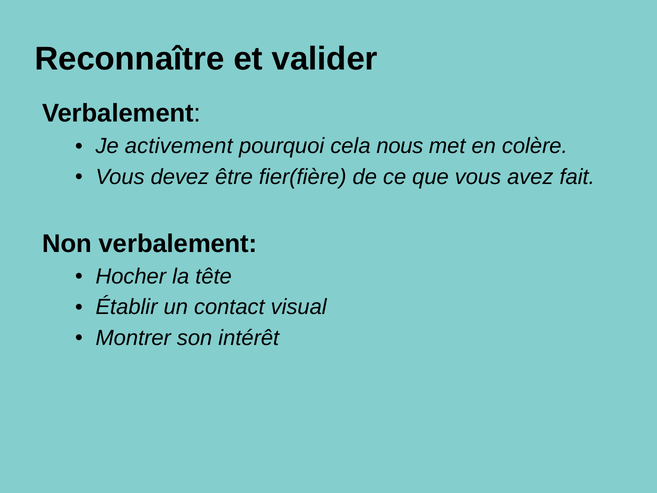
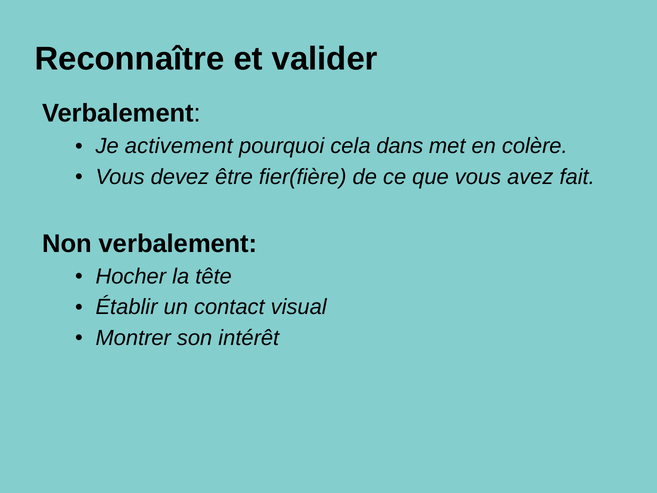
nous: nous -> dans (400, 146)
